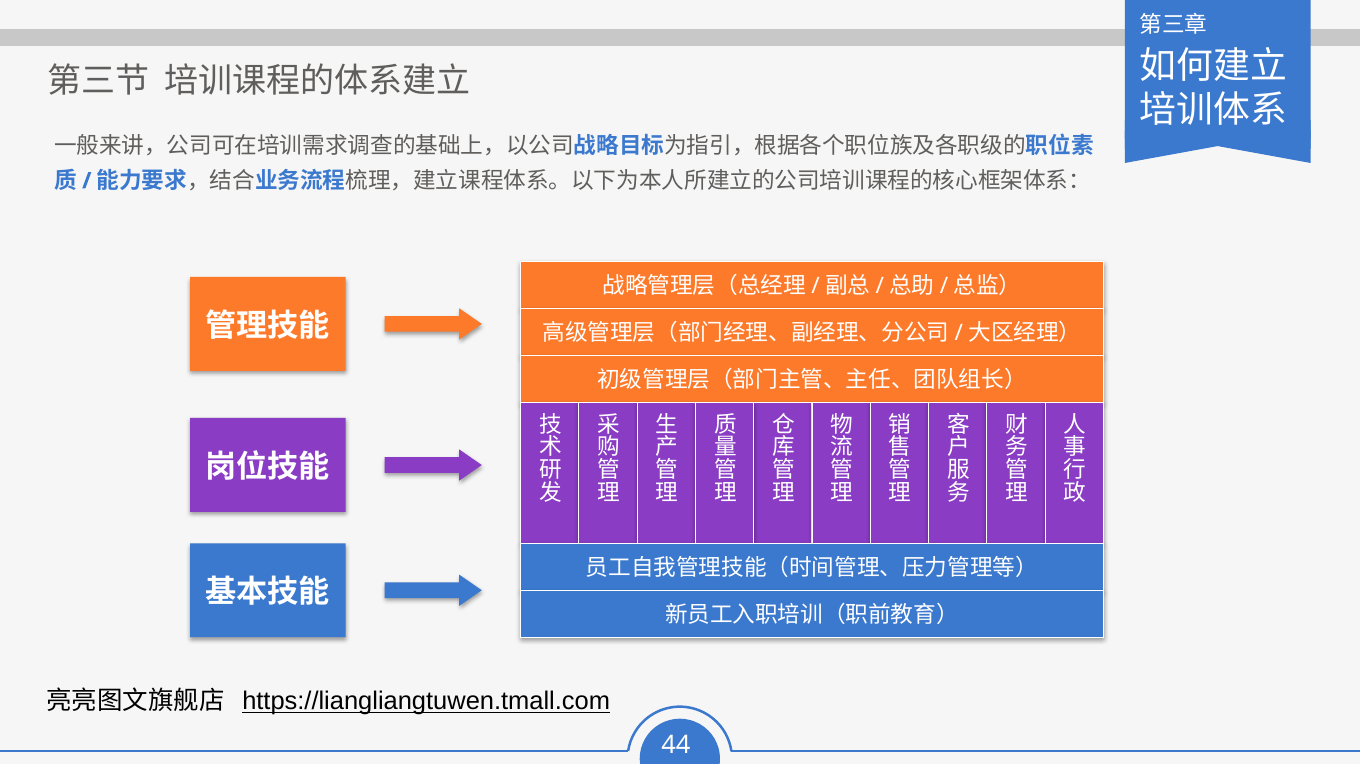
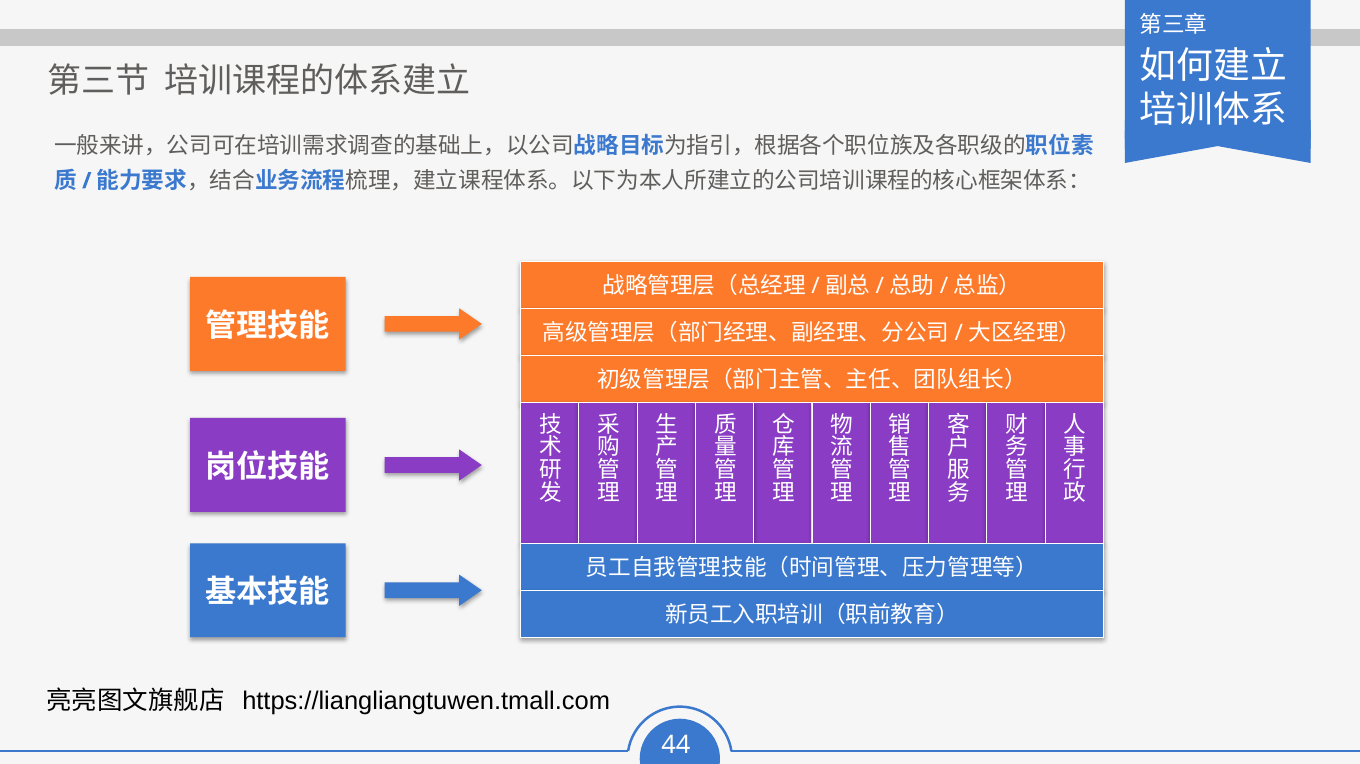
https://liangliangtuwen.tmall.com underline: present -> none (426, 702)
